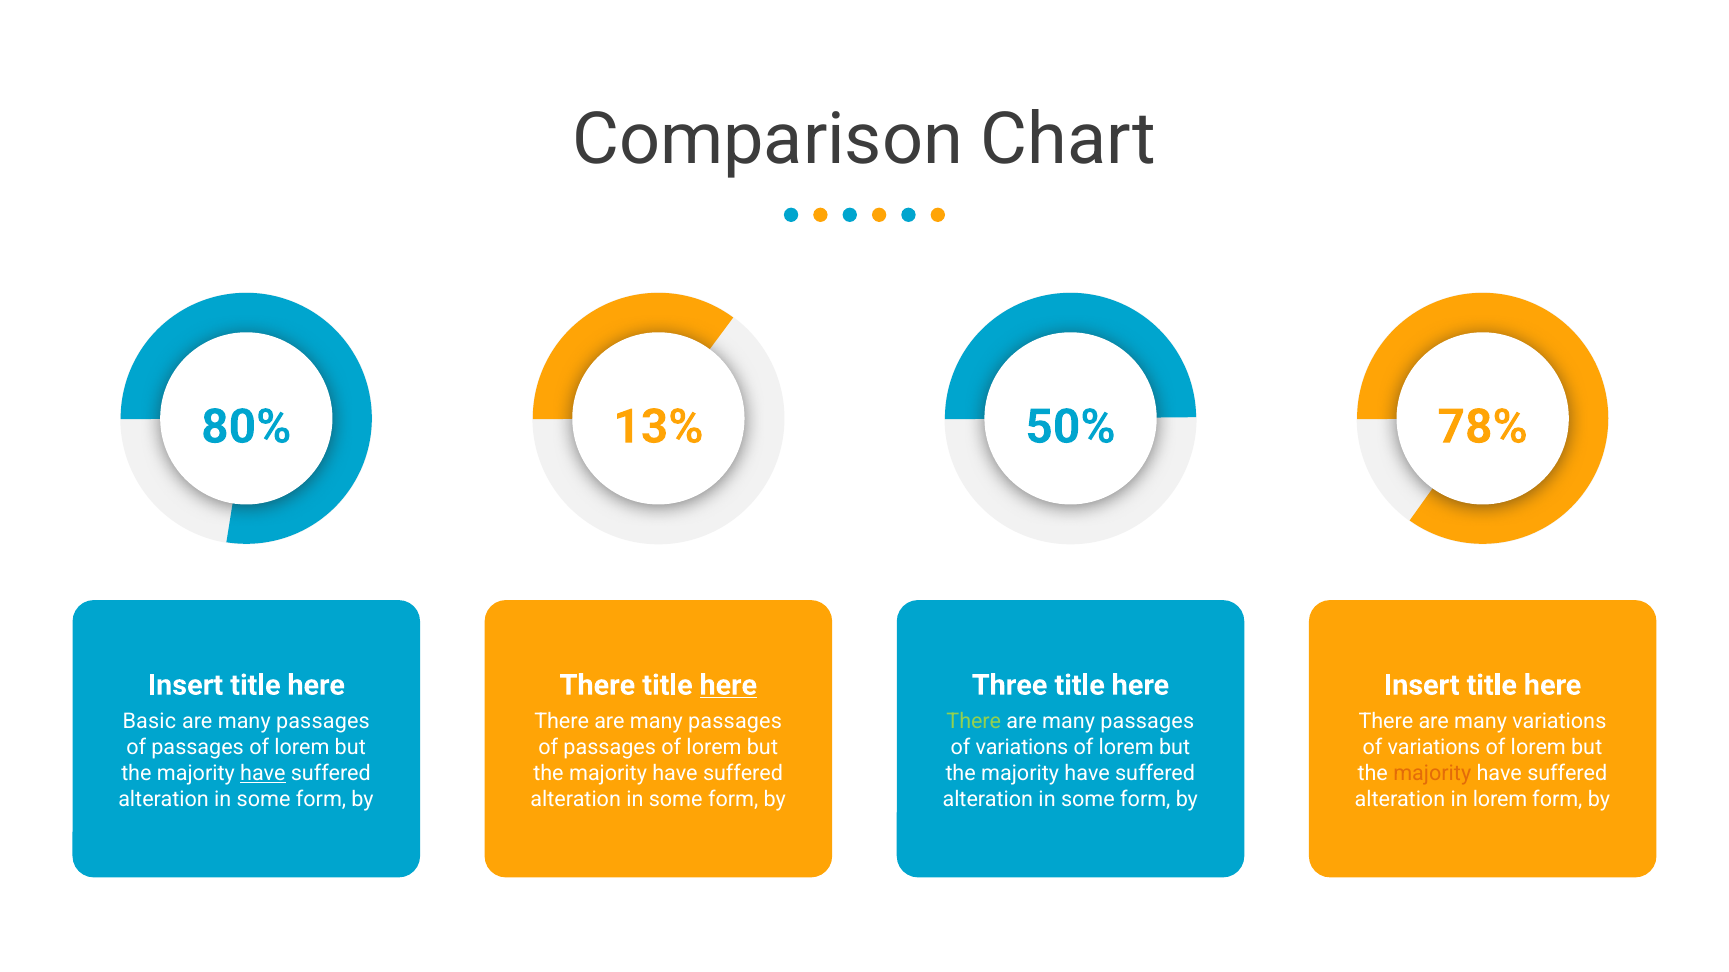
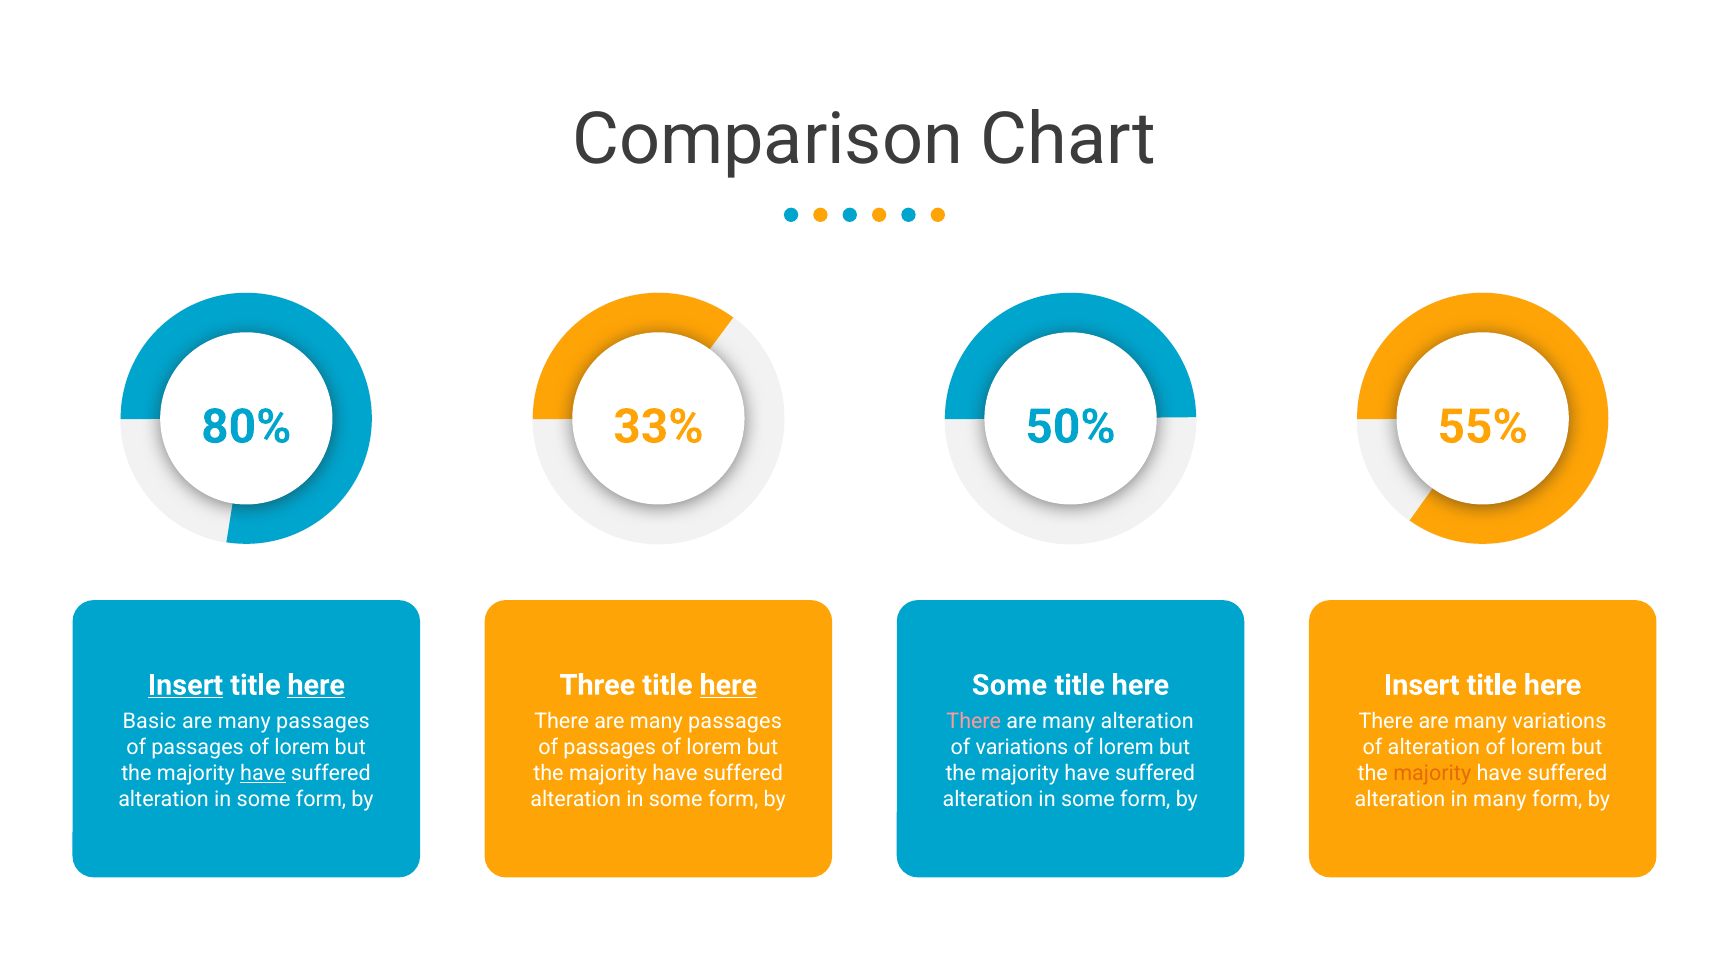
13%: 13% -> 33% (658, 427)
78%: 78% -> 55% (1483, 427)
Insert underline: none -> present (185, 686)
here underline: none -> present (316, 686)
There: There -> Three (597, 686)
Three: Three -> Some (1009, 686)
There colour: light green -> pink (974, 722)
passages: passages -> alteration (1147, 722)
variations: variations -> alteration (1434, 748)
in lorem: lorem -> many (1500, 800)
